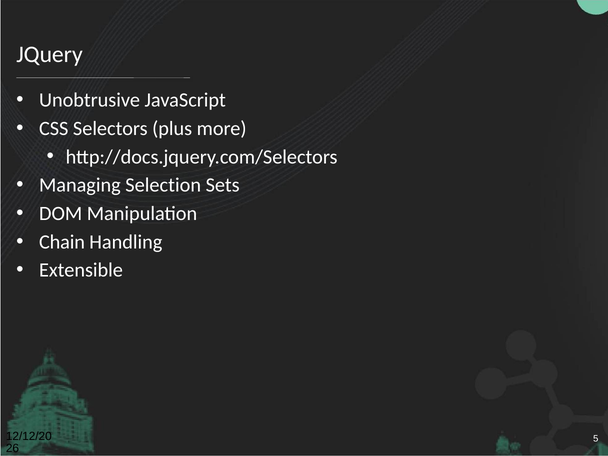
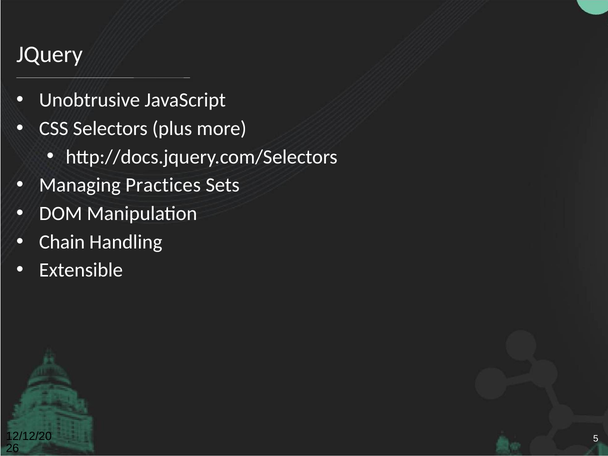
Selection: Selection -> Practices (163, 185)
